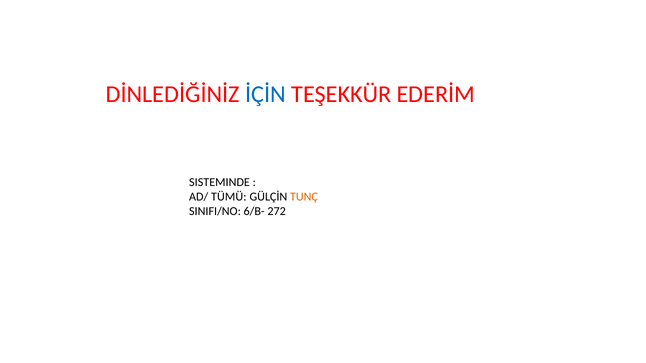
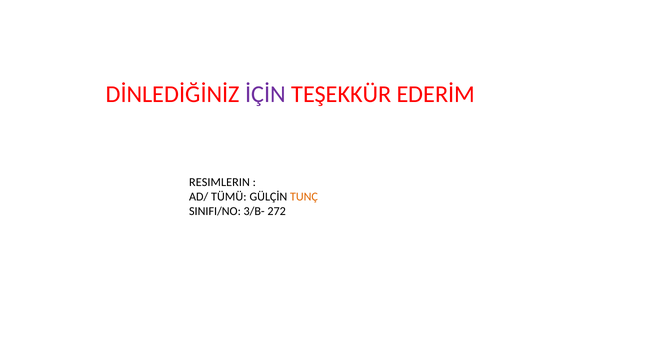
İÇİN colour: blue -> purple (266, 94)
SISTEMINDE: SISTEMINDE -> RESIMLERIN (219, 182)
6/B-: 6/B- -> 3/B- (254, 212)
